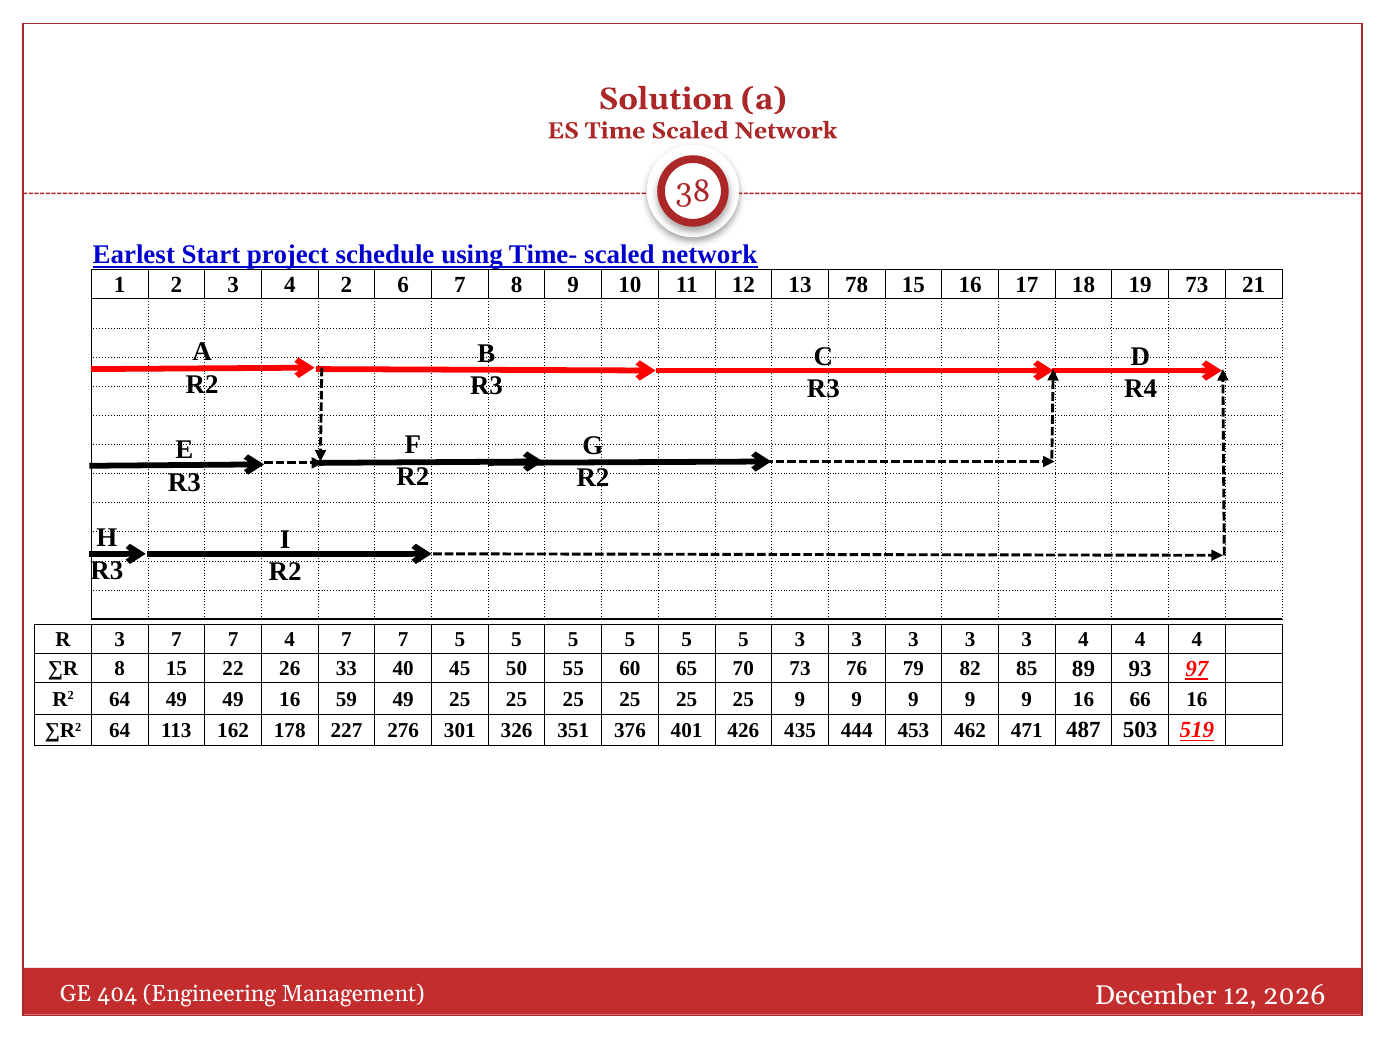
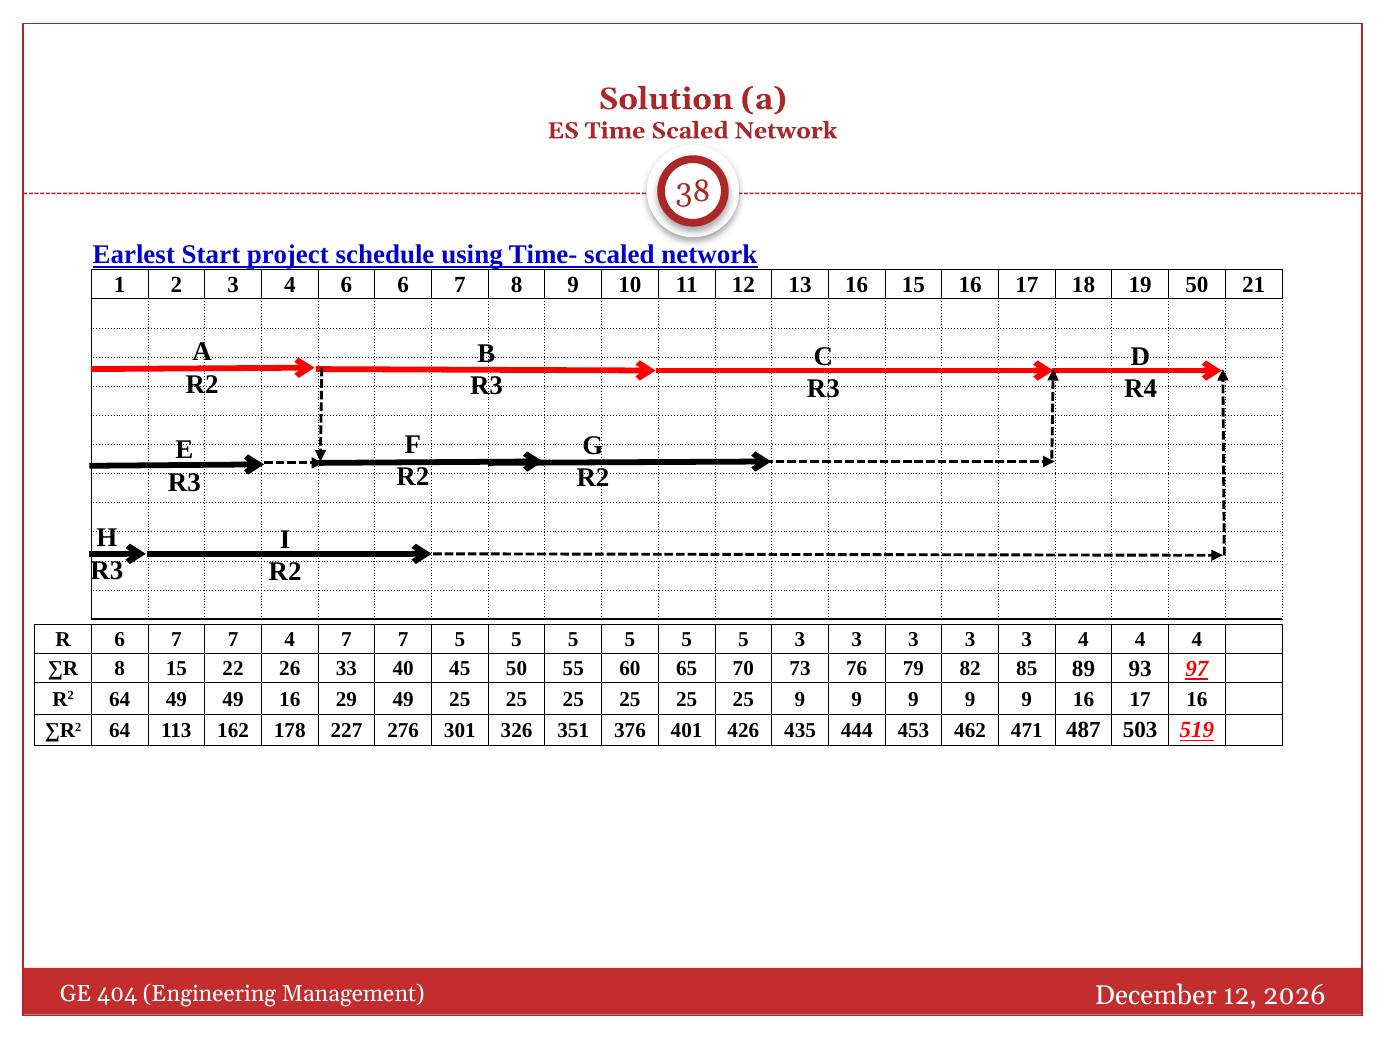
4 2: 2 -> 6 (346, 285)
13 78: 78 -> 16 (857, 285)
19 73: 73 -> 50 (1197, 285)
R 3: 3 -> 6 (120, 640)
59: 59 -> 29 (346, 700)
9 16 66: 66 -> 17 (1140, 700)
